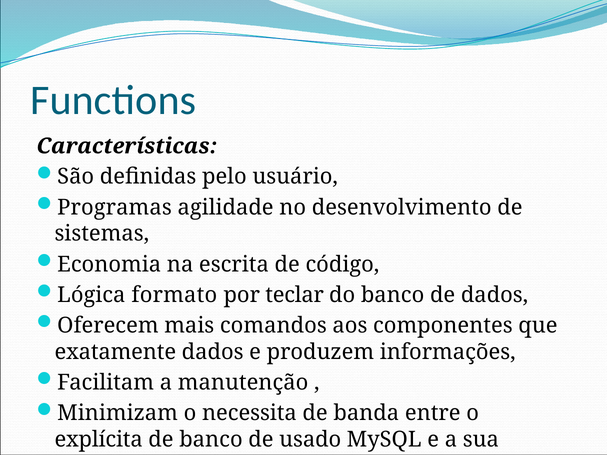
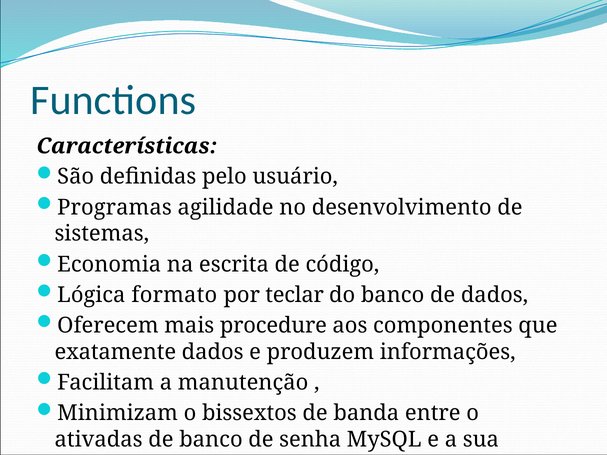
comandos: comandos -> procedure (273, 326)
necessita: necessita -> bissextos (249, 413)
explícita: explícita -> ativadas (99, 440)
usado: usado -> senha (310, 440)
